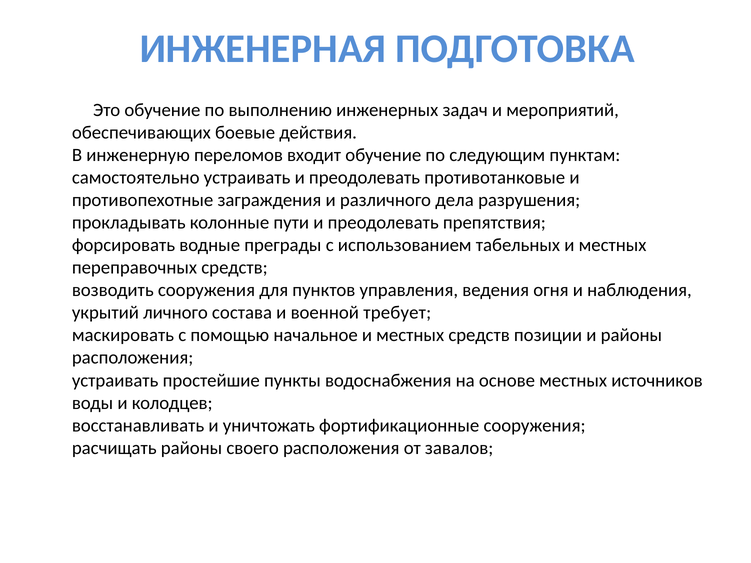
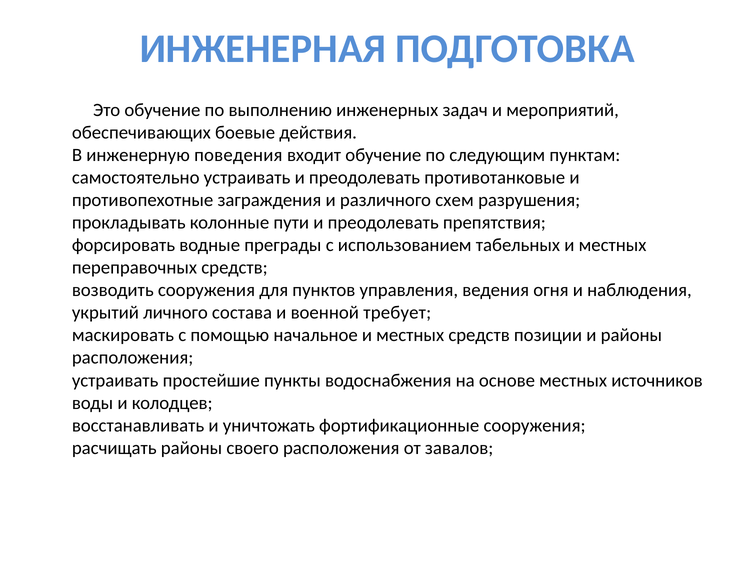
переломов: переломов -> поведения (238, 155)
дела: дела -> схем (455, 200)
